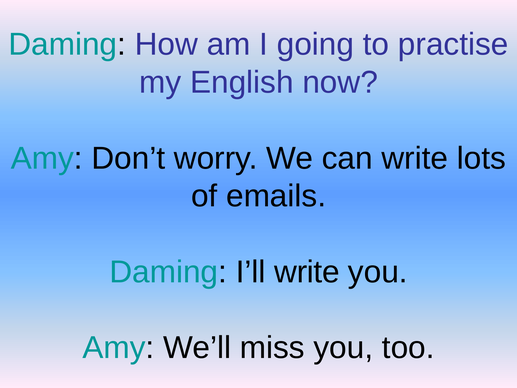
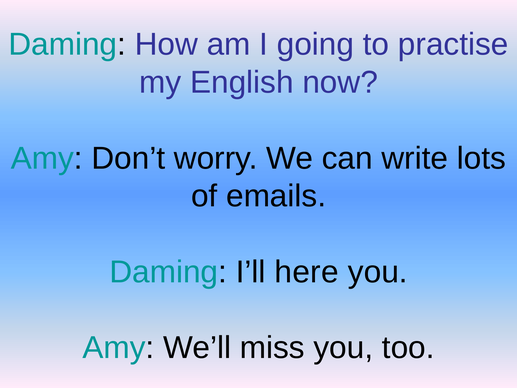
I’ll write: write -> here (307, 272)
